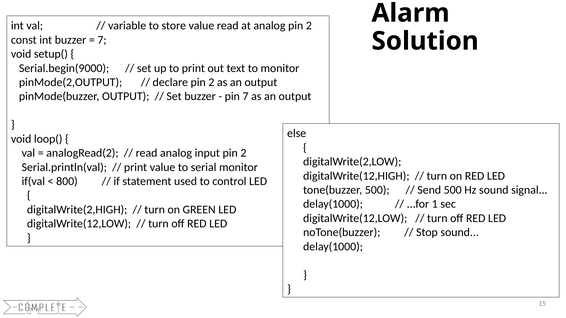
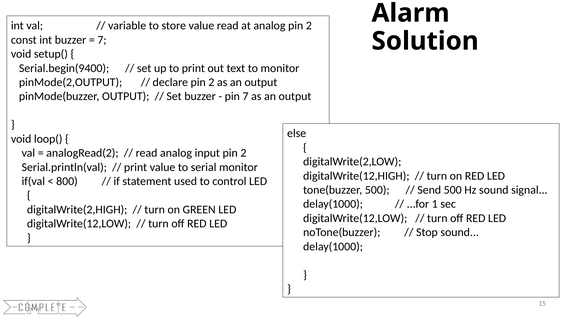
Serial.begin(9000: Serial.begin(9000 -> Serial.begin(9400 (64, 68)
